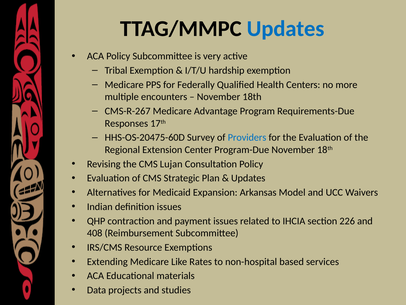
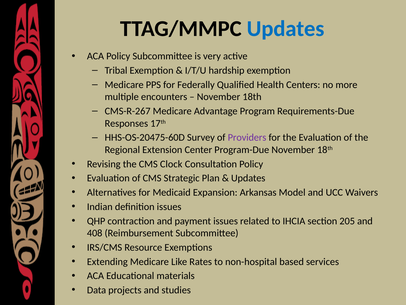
Providers colour: blue -> purple (247, 137)
Lujan: Lujan -> Clock (171, 164)
226: 226 -> 205 (347, 221)
